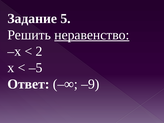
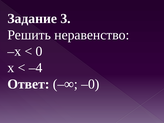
5: 5 -> 3 (66, 19)
неравенство underline: present -> none (92, 35)
2: 2 -> 0 (39, 51)
–5: –5 -> –4 (36, 68)
–9: –9 -> –0 (90, 84)
